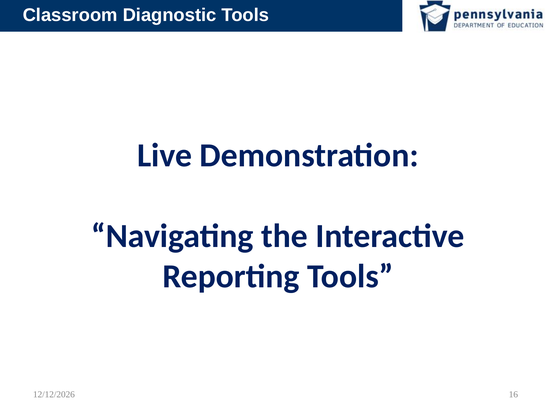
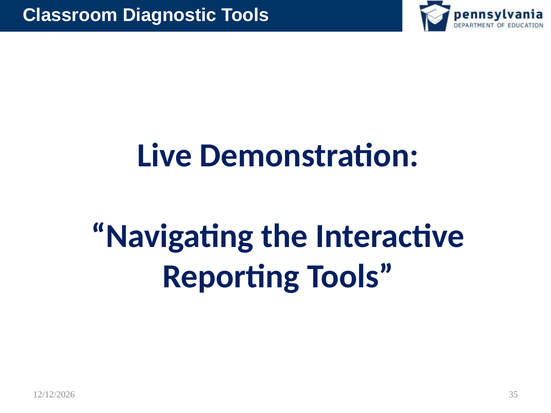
16: 16 -> 35 (513, 395)
